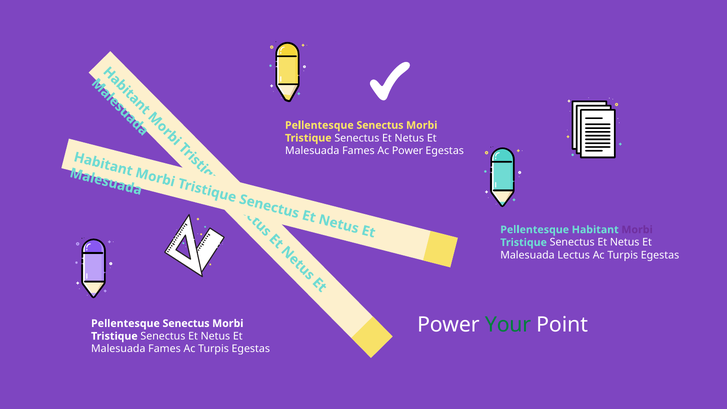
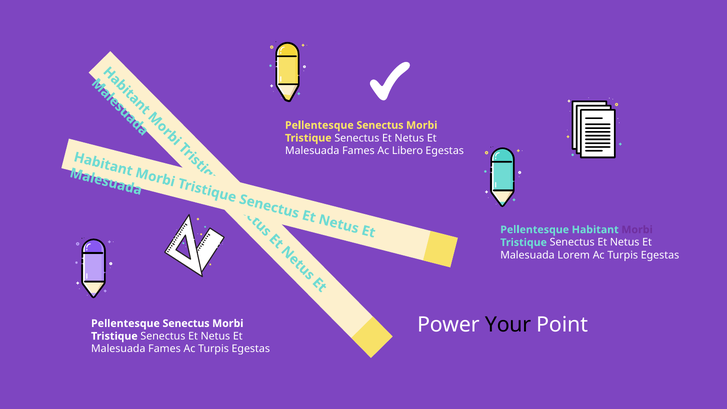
Ac Power: Power -> Libero (407, 151)
Lectus: Lectus -> Lorem (574, 255)
Your colour: green -> black (508, 325)
